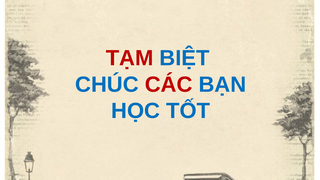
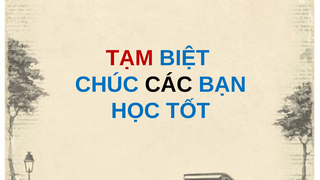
CÁC colour: red -> black (169, 85)
